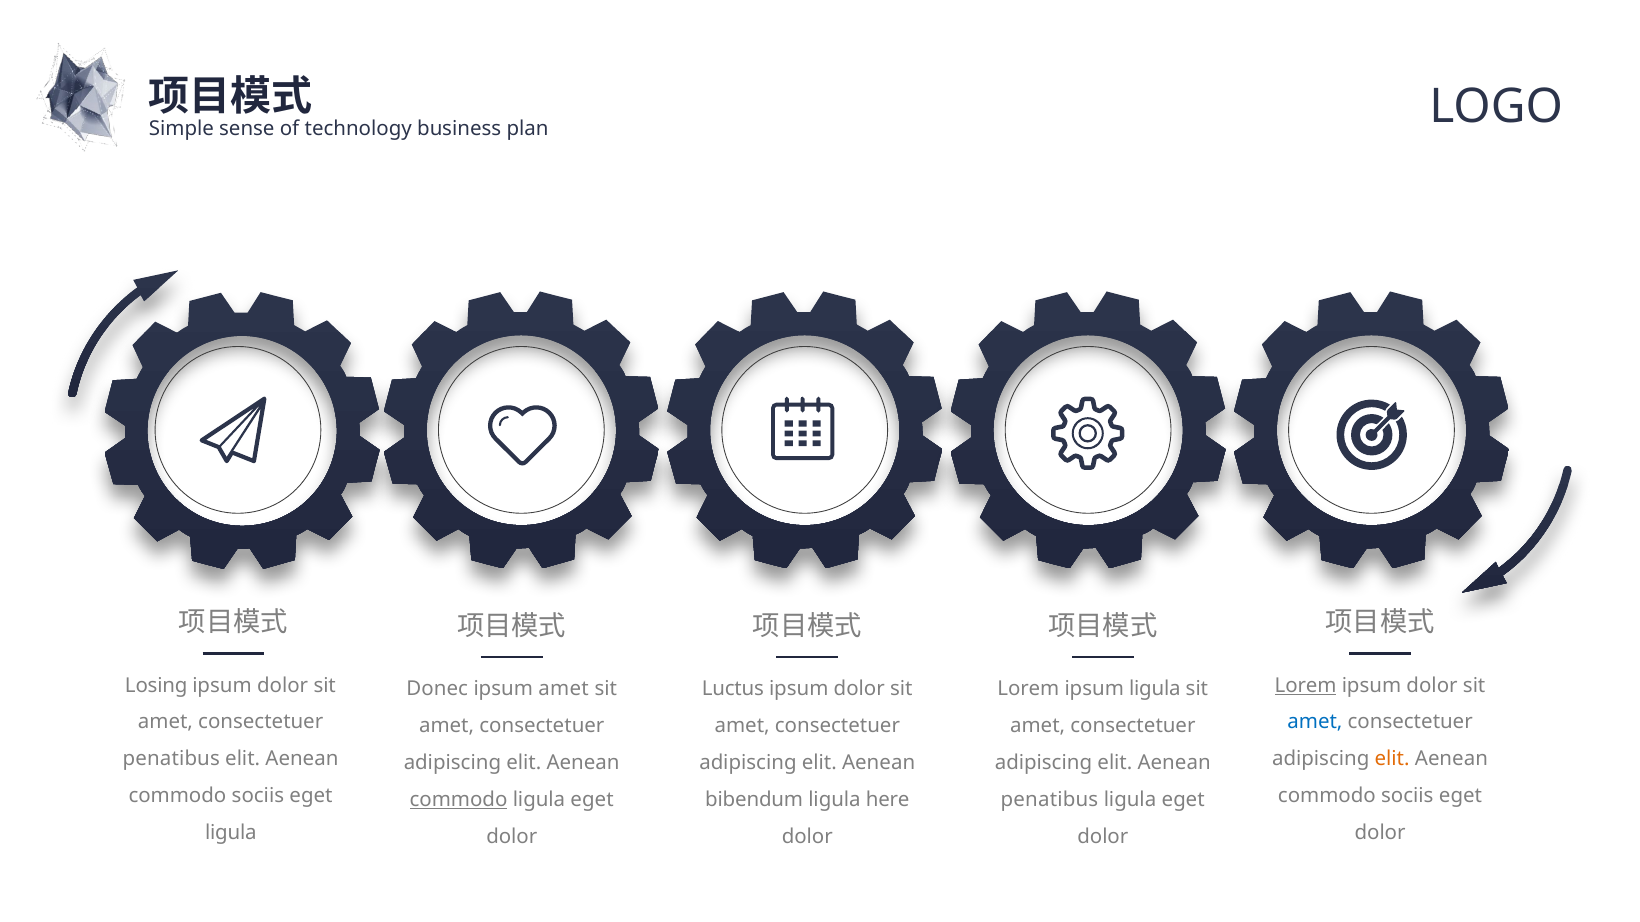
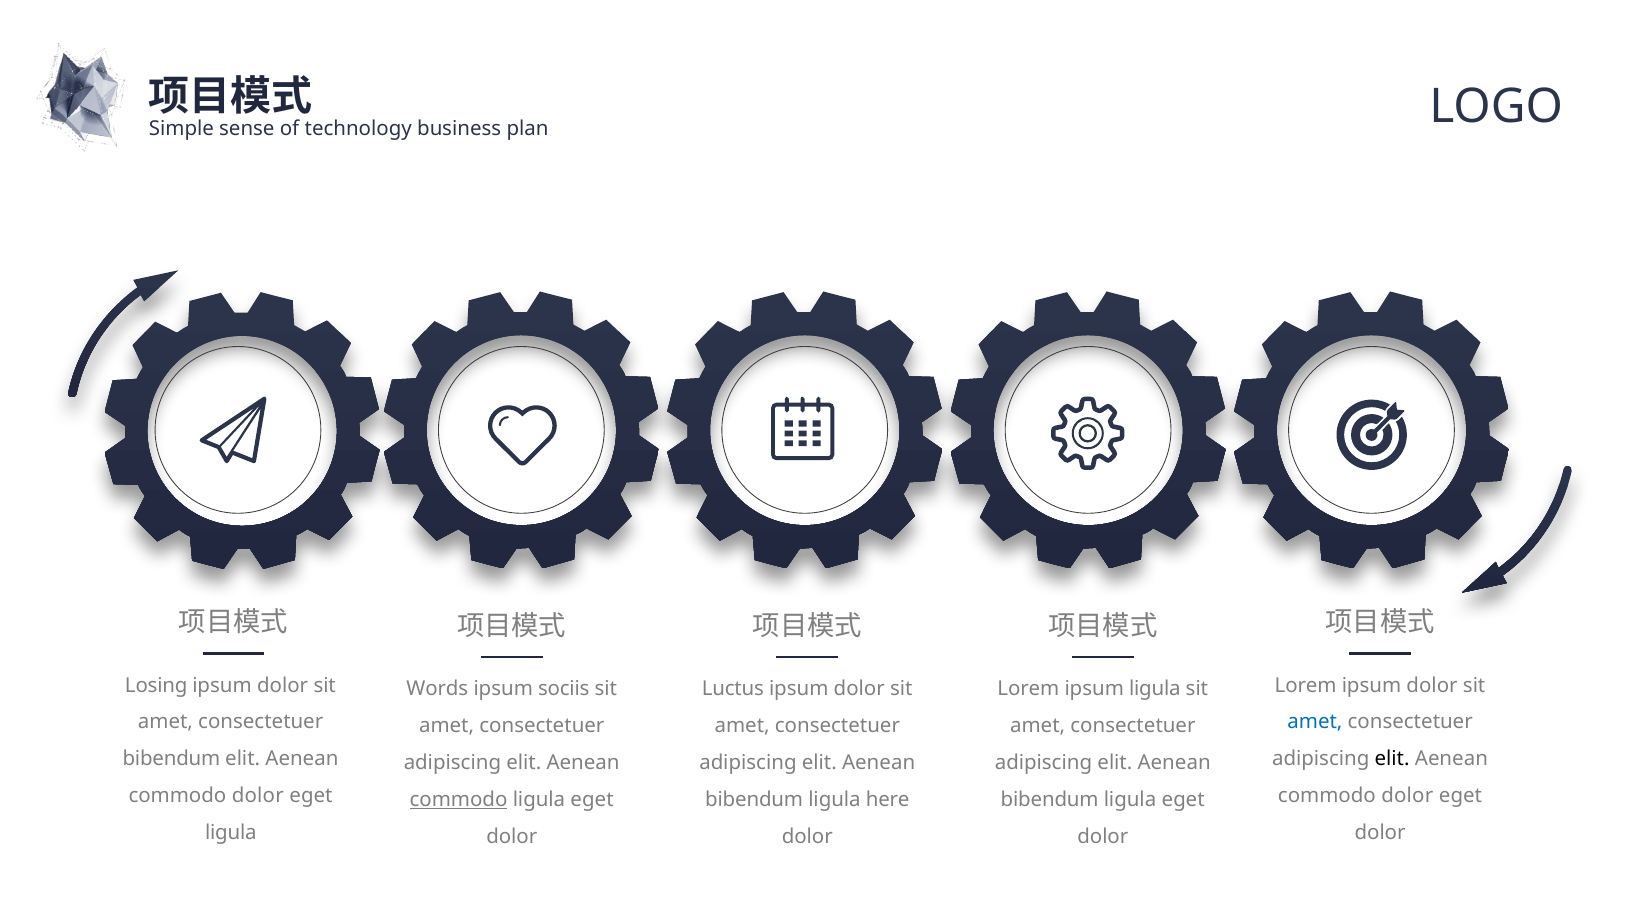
Lorem underline: present -> none (1306, 686)
Donec: Donec -> Words (437, 689)
ipsum amet: amet -> sociis (564, 689)
penatibus: penatibus -> bibendum (171, 760)
elit colour: orange -> black (1392, 760)
sociis: sociis -> dolor (258, 796)
sociis: sociis -> dolor (1407, 796)
penatibus: penatibus -> bibendum (1050, 800)
